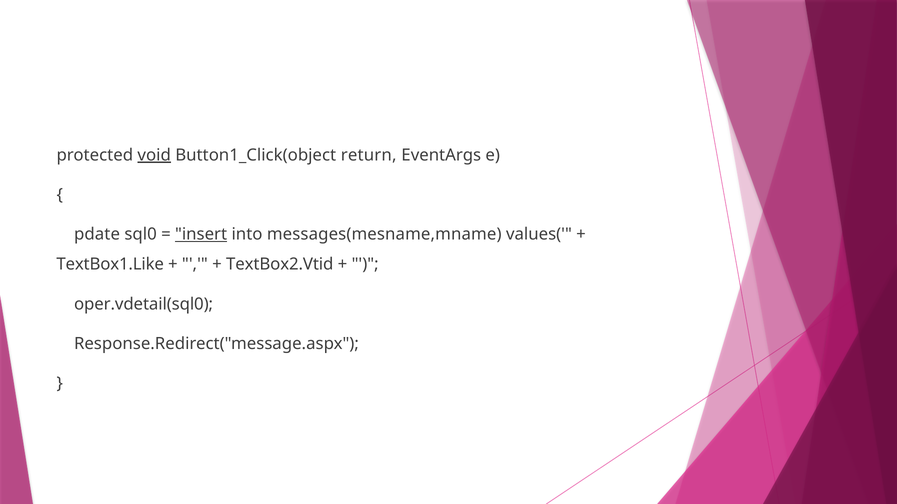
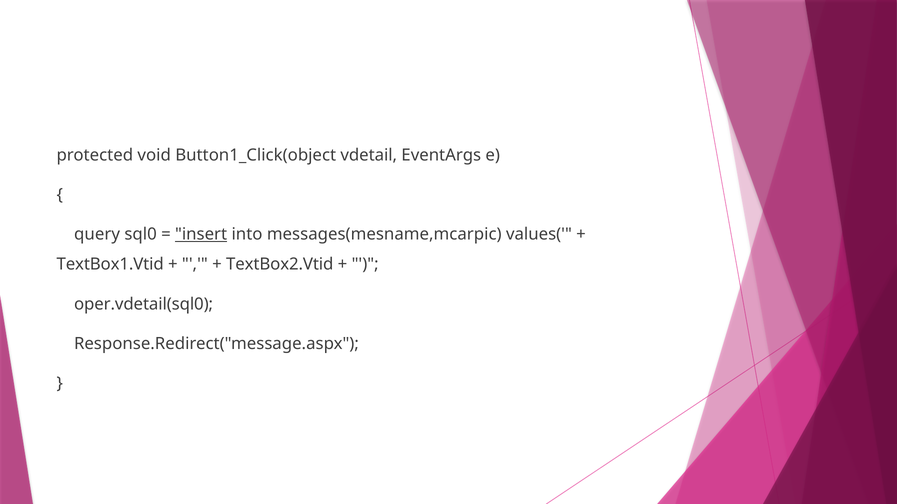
void underline: present -> none (154, 155)
return: return -> vdetail (369, 155)
pdate: pdate -> query (97, 234)
messages(mesname,mname: messages(mesname,mname -> messages(mesname,mcarpic (384, 234)
TextBox1.Like: TextBox1.Like -> TextBox1.Vtid (110, 265)
